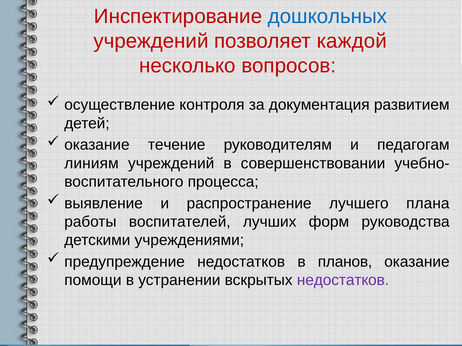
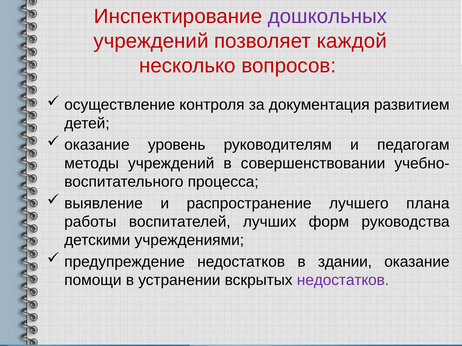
дошкольных colour: blue -> purple (327, 16)
течение: течение -> уровень (177, 145)
линиям: линиям -> методы (92, 164)
планов: планов -> здании (345, 262)
